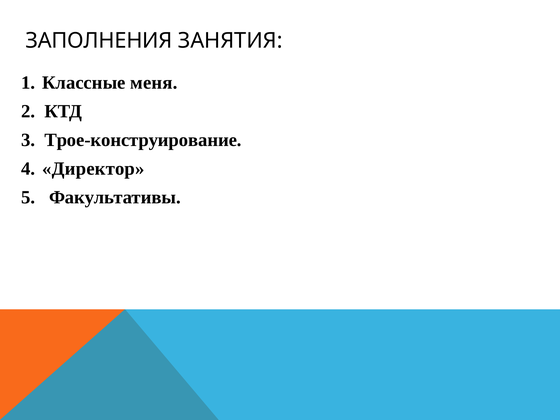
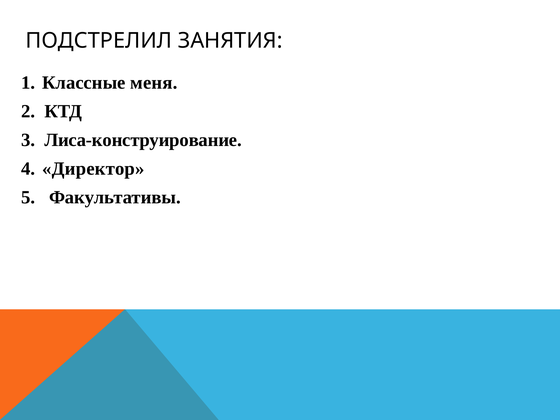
ЗАПОЛНЕНИЯ: ЗАПОЛНЕНИЯ -> ПОДСТРЕЛИЛ (99, 41)
Трое-конструирование: Трое-конструирование -> Лиса-конструирование (143, 140)
